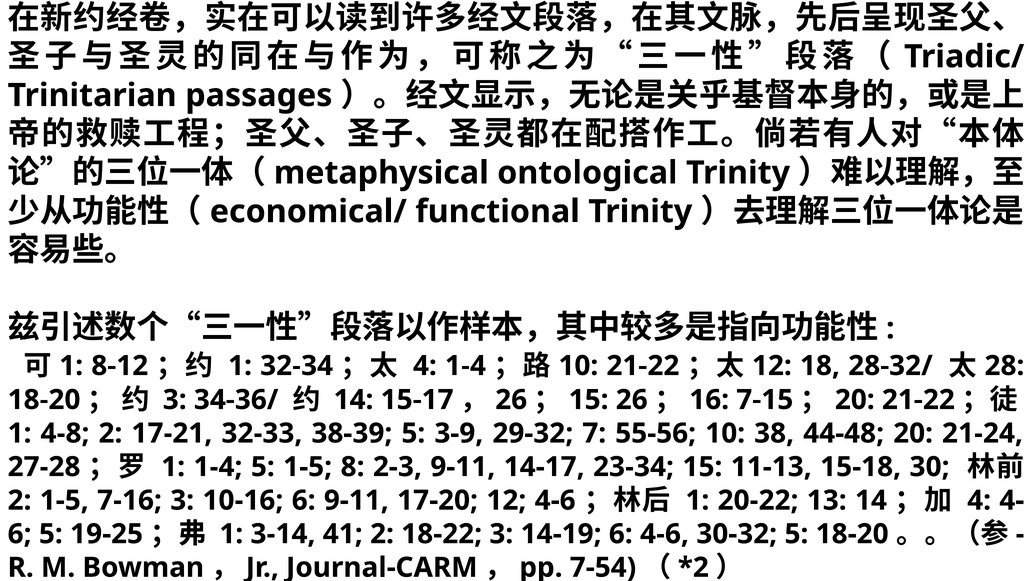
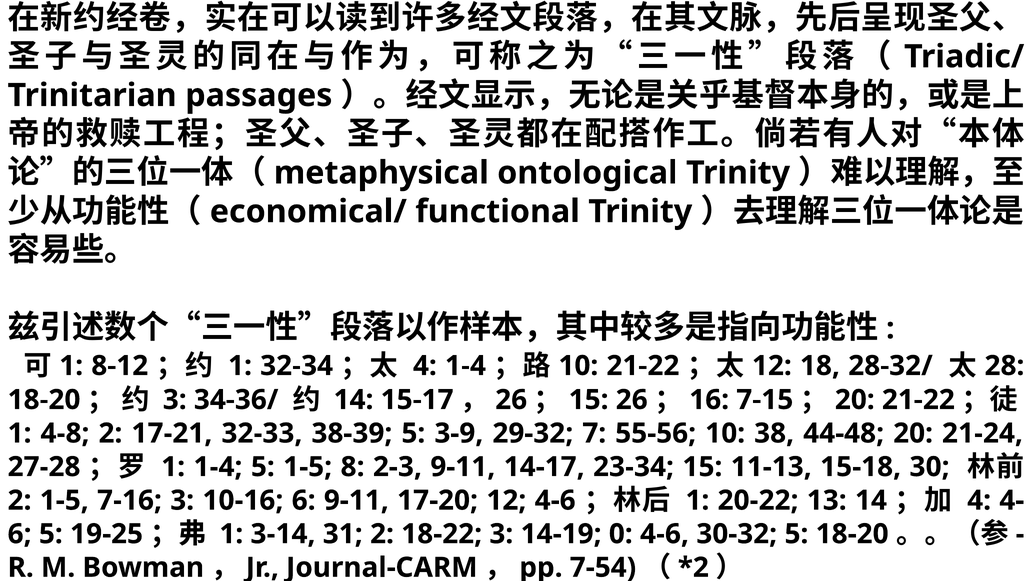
41: 41 -> 31 (343, 534)
14-19 6: 6 -> 0 (621, 534)
